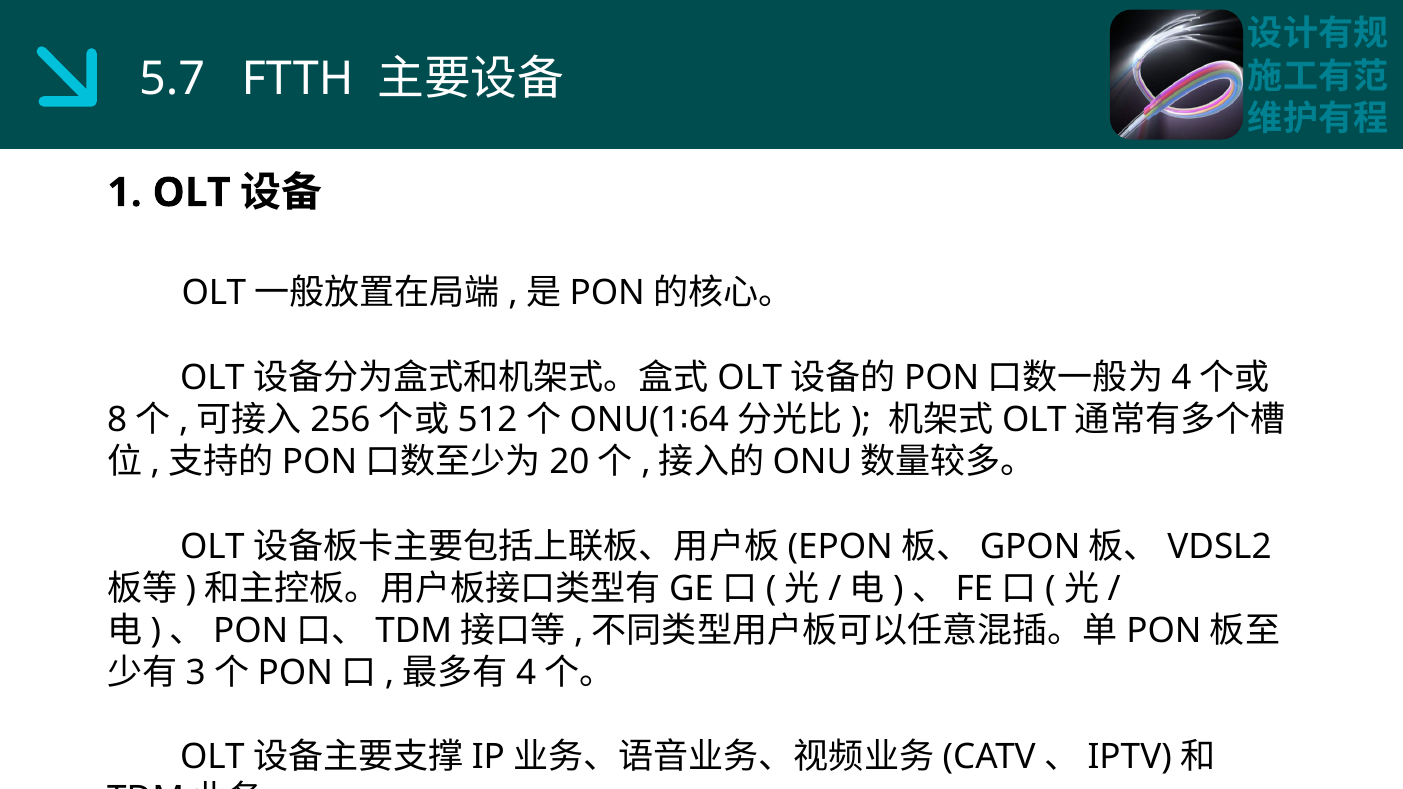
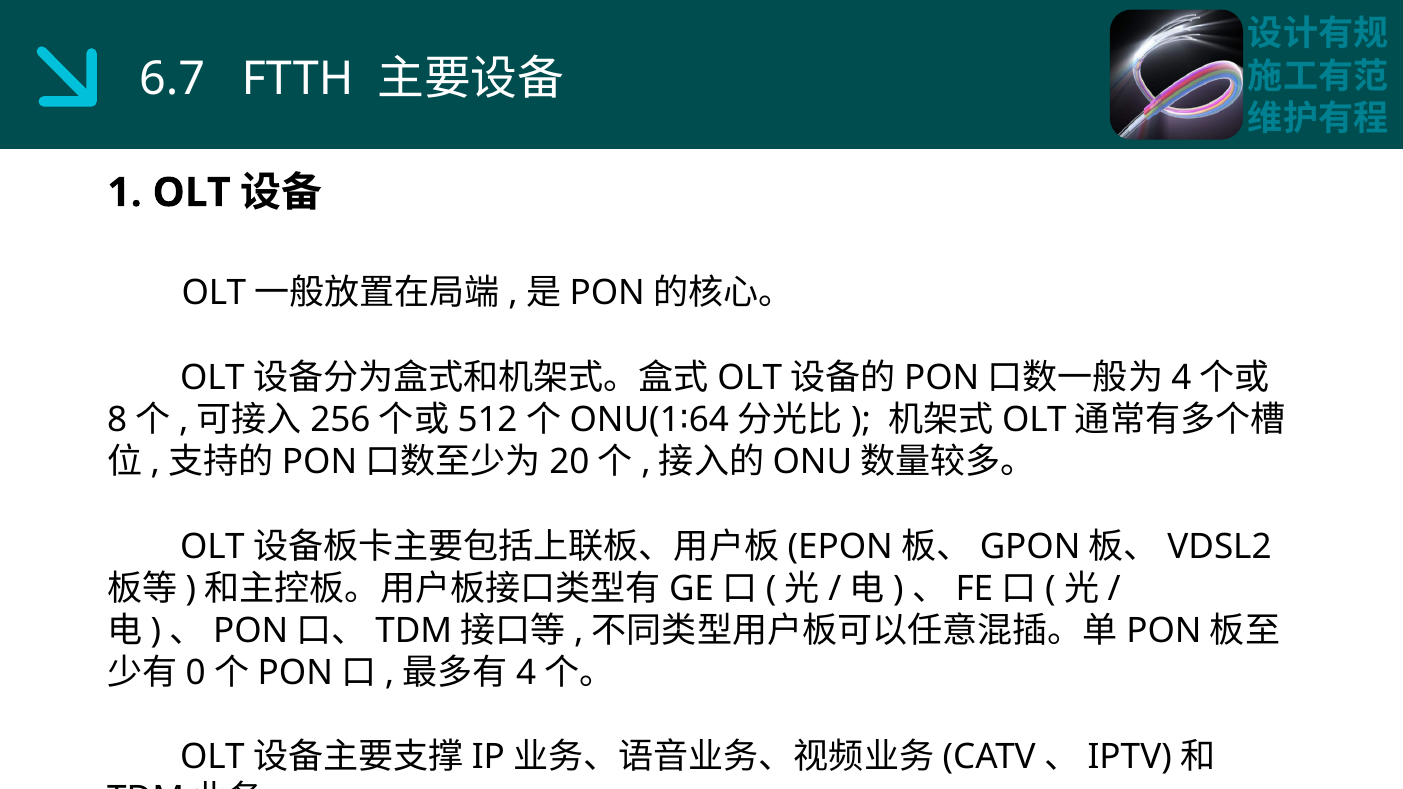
5.7: 5.7 -> 6.7 (172, 79)
3: 3 -> 0 (196, 673)
